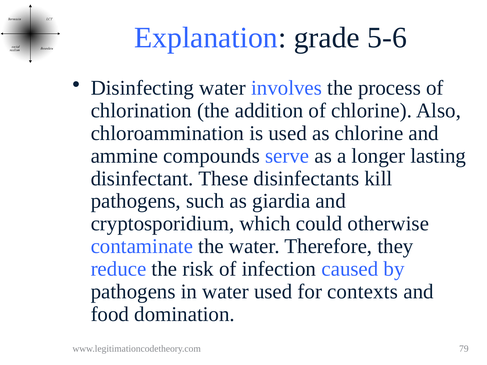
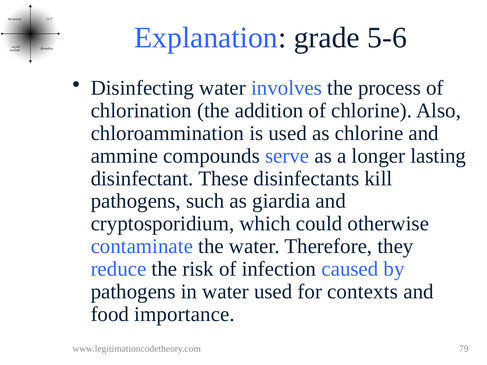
domination: domination -> importance (184, 315)
